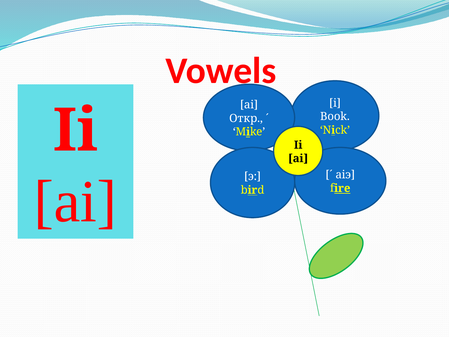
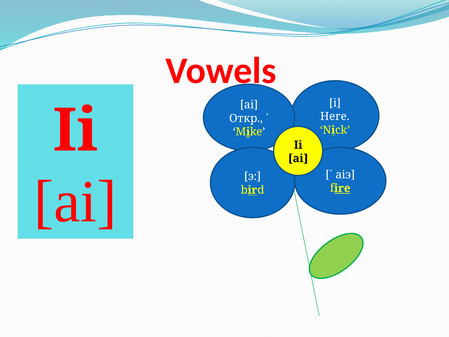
Book: Book -> Here (335, 117)
